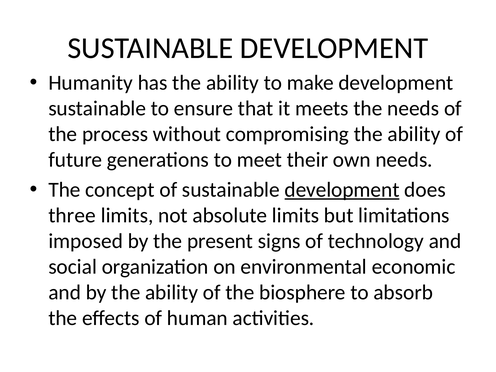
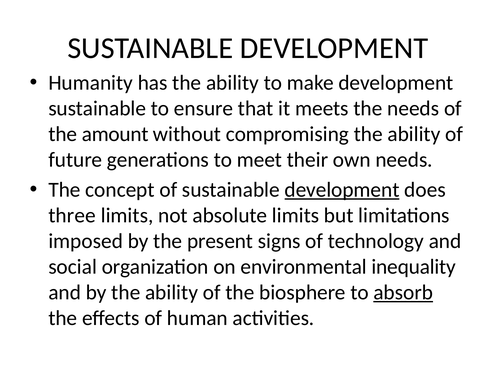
process: process -> amount (115, 134)
economic: economic -> inequality (414, 267)
absorb underline: none -> present (403, 292)
